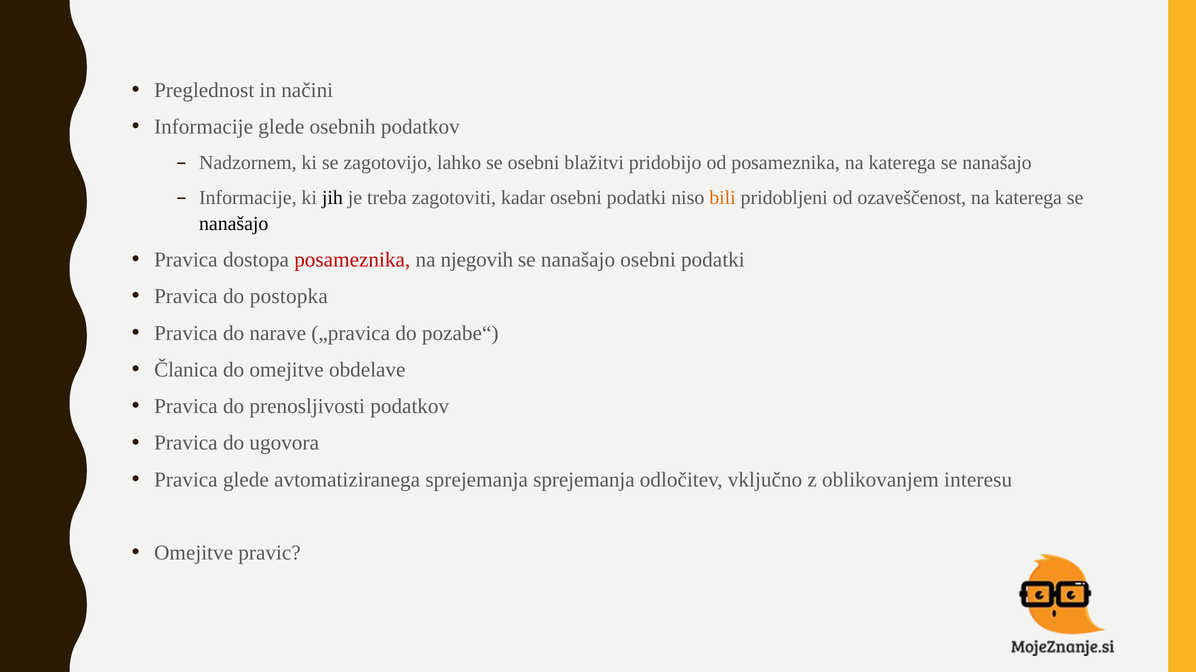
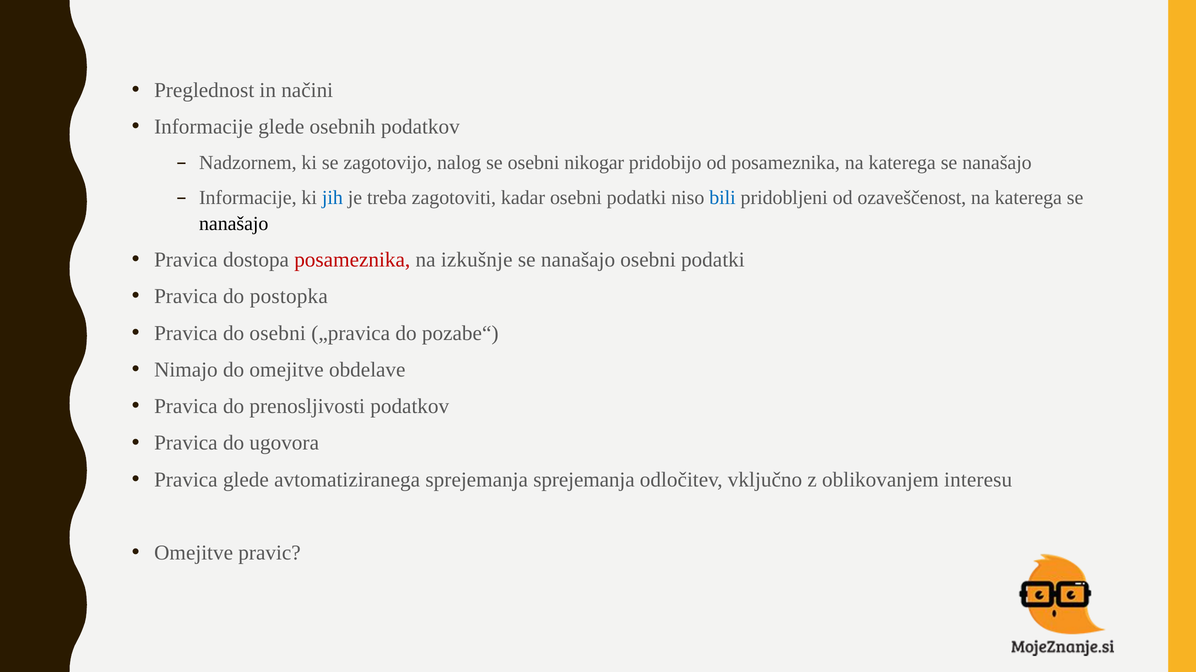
lahko: lahko -> nalog (459, 163)
blažitvi: blažitvi -> nikogar (594, 163)
jih colour: black -> blue (332, 198)
bili colour: orange -> blue (722, 198)
njegovih: njegovih -> izkušnje (477, 260)
do narave: narave -> osebni (278, 333)
Članica: Članica -> Nimajo (186, 370)
